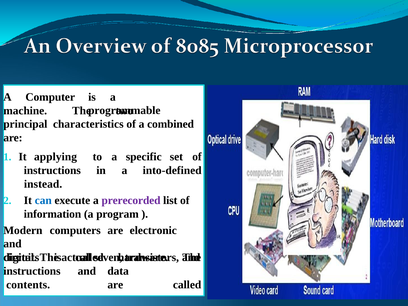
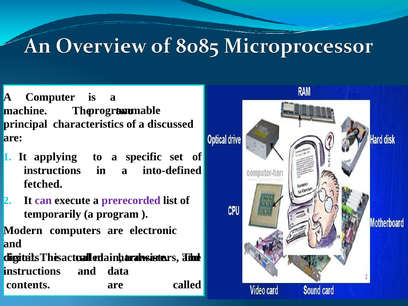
combined: combined -> discussed (170, 124)
instead: instead -> fetched (43, 184)
can colour: blue -> purple (43, 200)
information: information -> temporarily (52, 214)
seven: seven -> main (108, 258)
